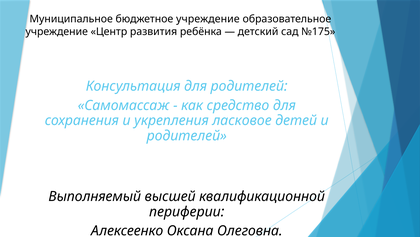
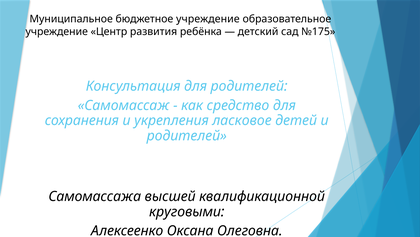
Выполняемый: Выполняемый -> Самомассажа (95, 196)
периферии: периферии -> круговыми (187, 211)
